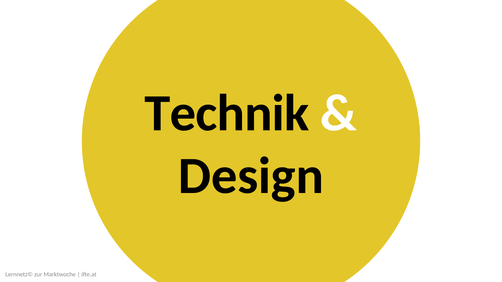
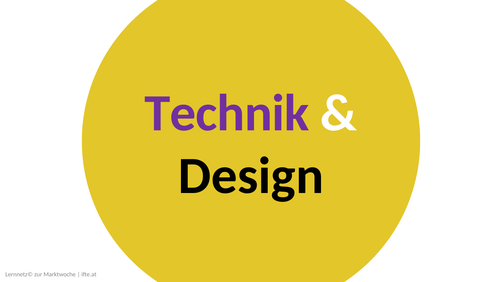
Technik colour: black -> purple (227, 113)
